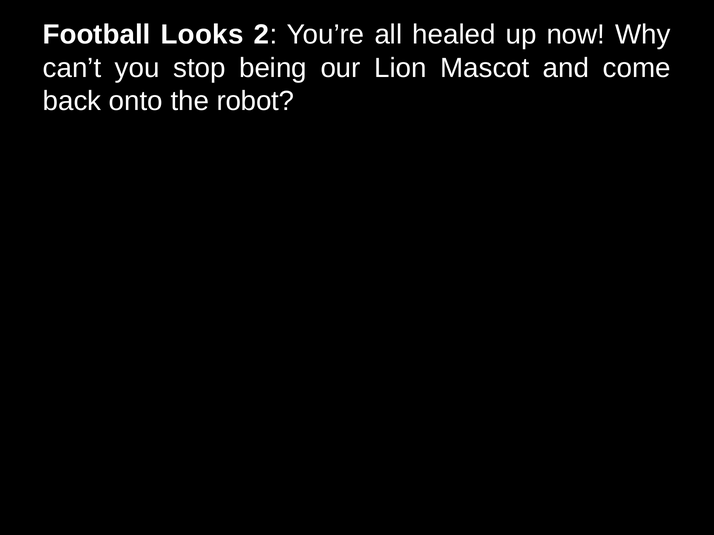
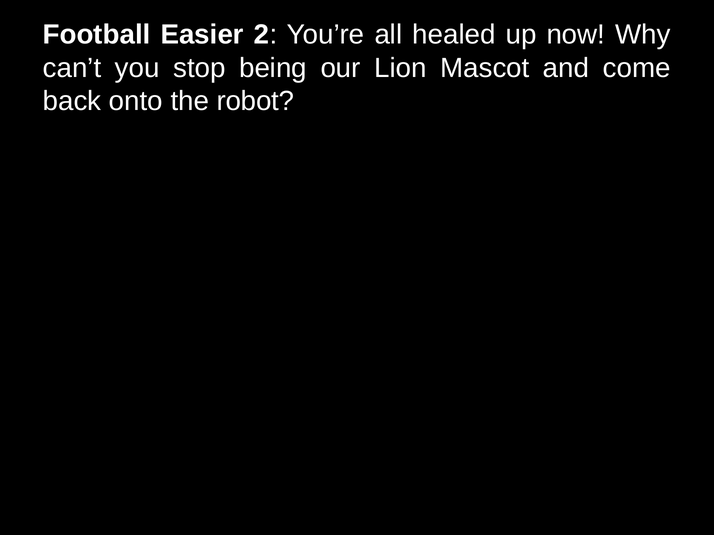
Looks: Looks -> Easier (202, 35)
